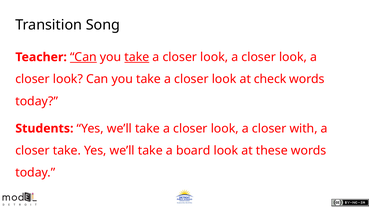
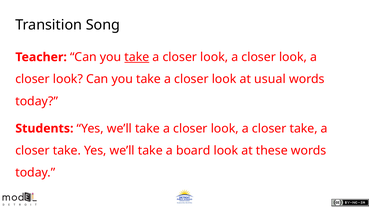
Can underline: present -> none (83, 57)
check: check -> usual (270, 79)
look a closer with: with -> take (304, 129)
